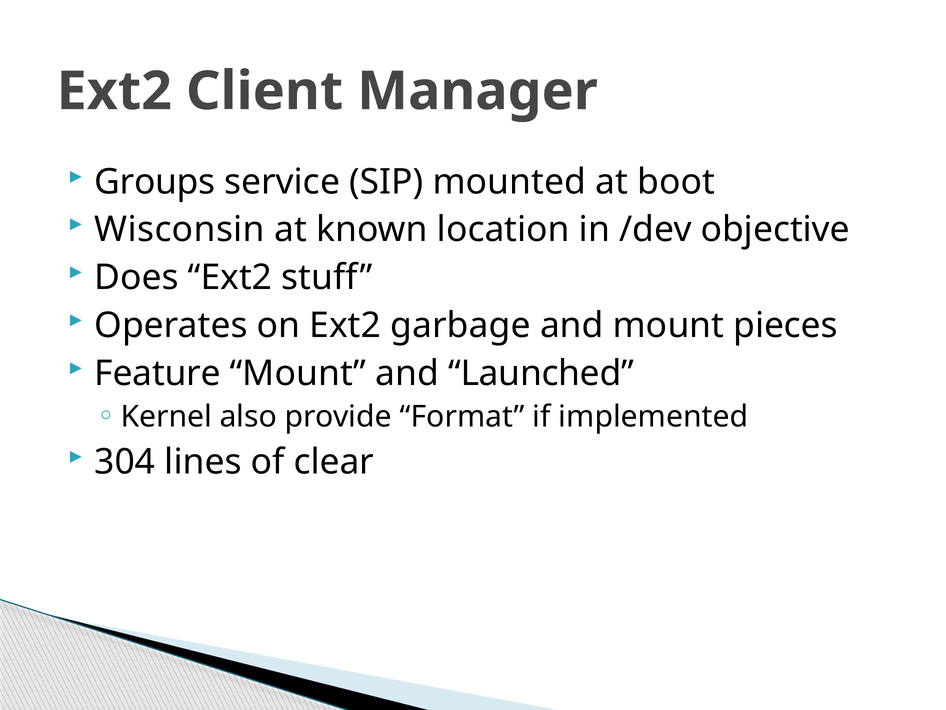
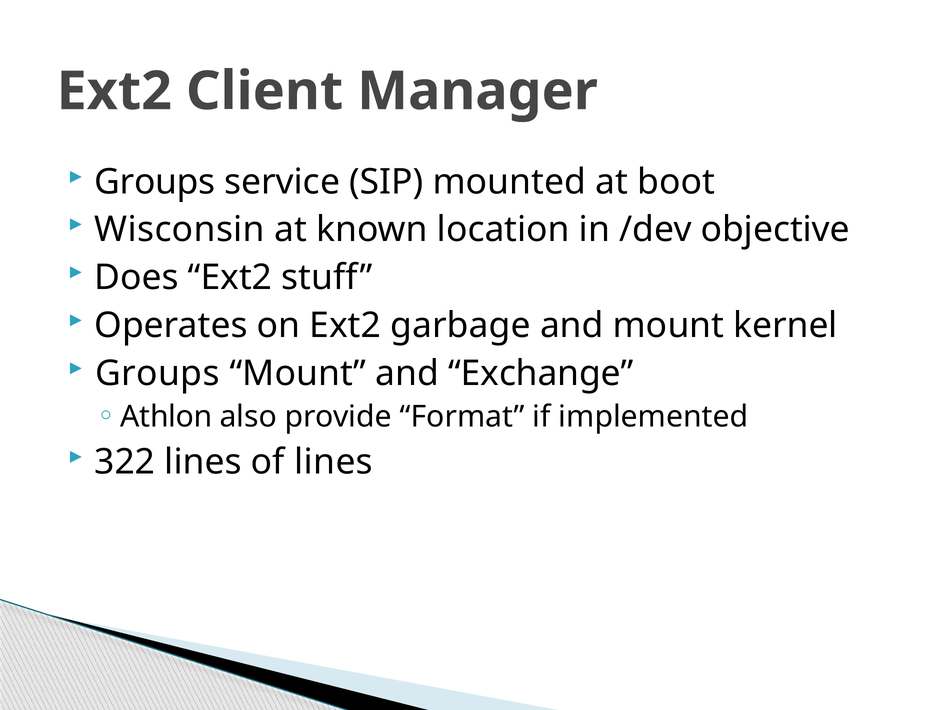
pieces: pieces -> kernel (785, 325)
Feature: Feature -> Groups (157, 373)
Launched: Launched -> Exchange (541, 373)
Kernel: Kernel -> Athlon (166, 416)
304: 304 -> 322 (125, 461)
of clear: clear -> lines (334, 461)
